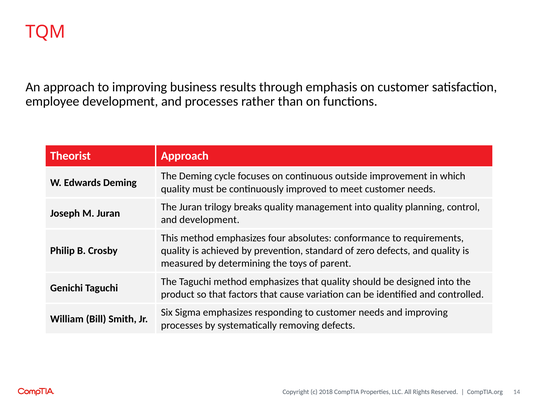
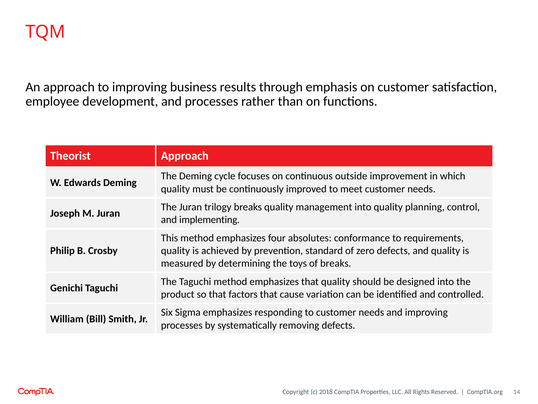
and development: development -> implementing (210, 220)
of parent: parent -> breaks (336, 263)
